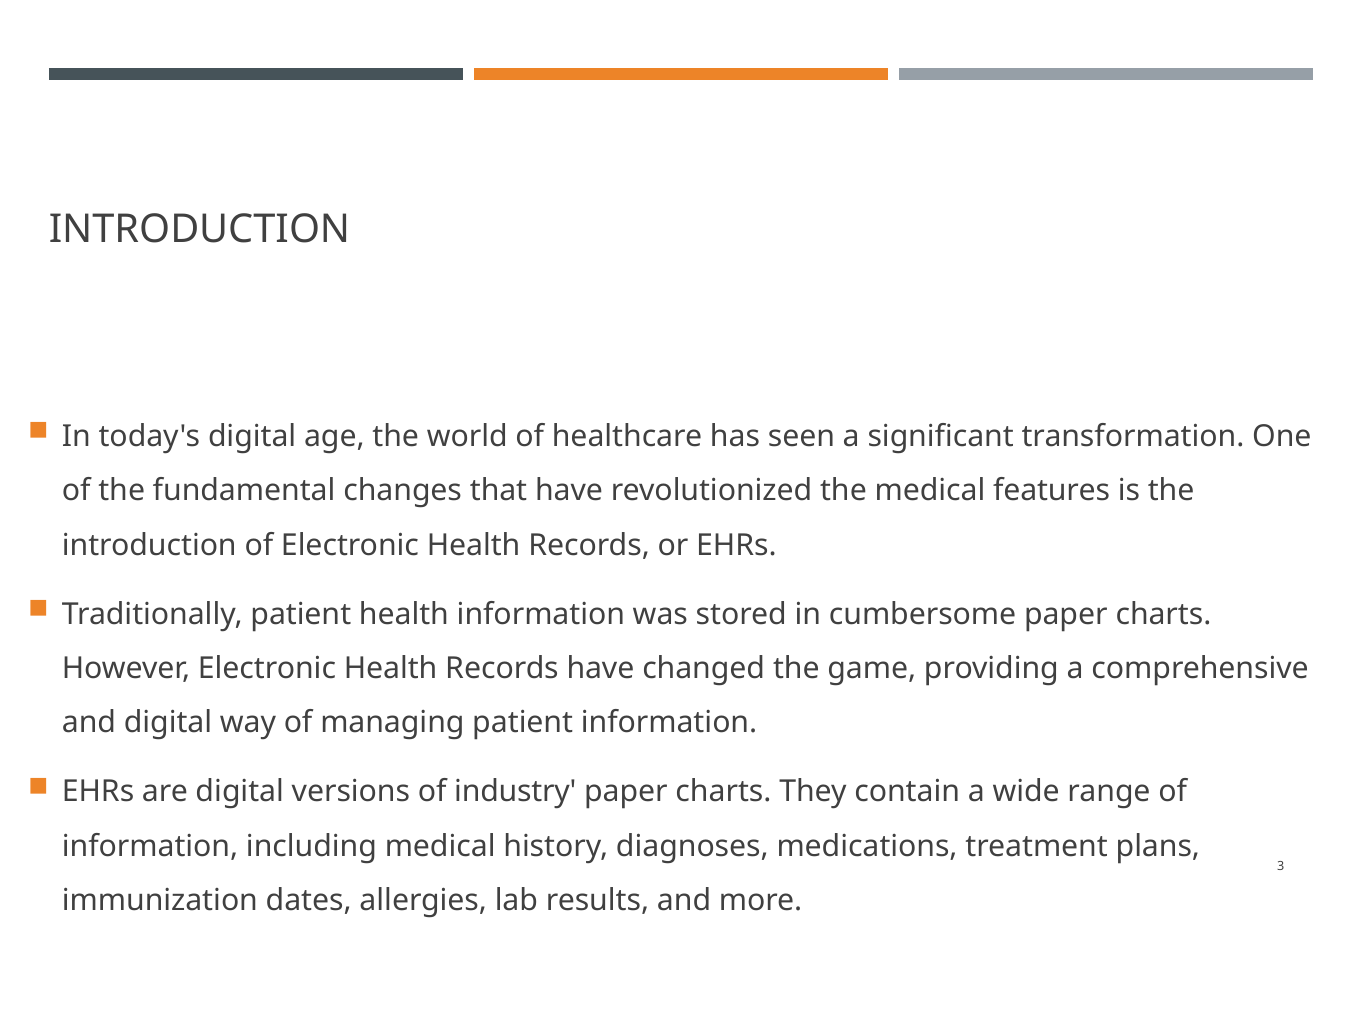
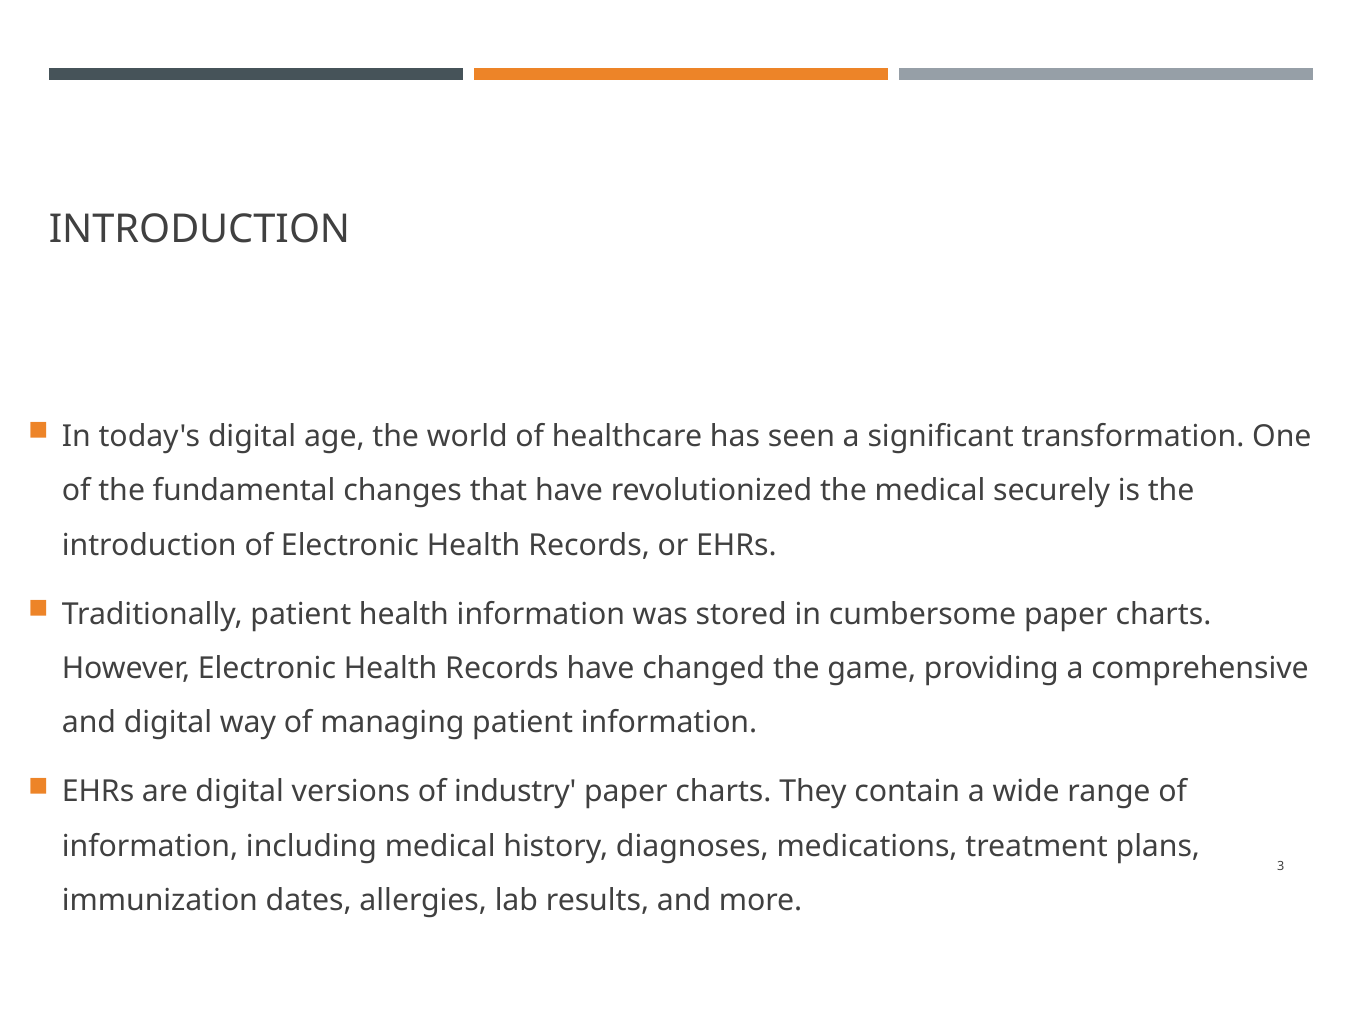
features: features -> securely (1052, 491)
